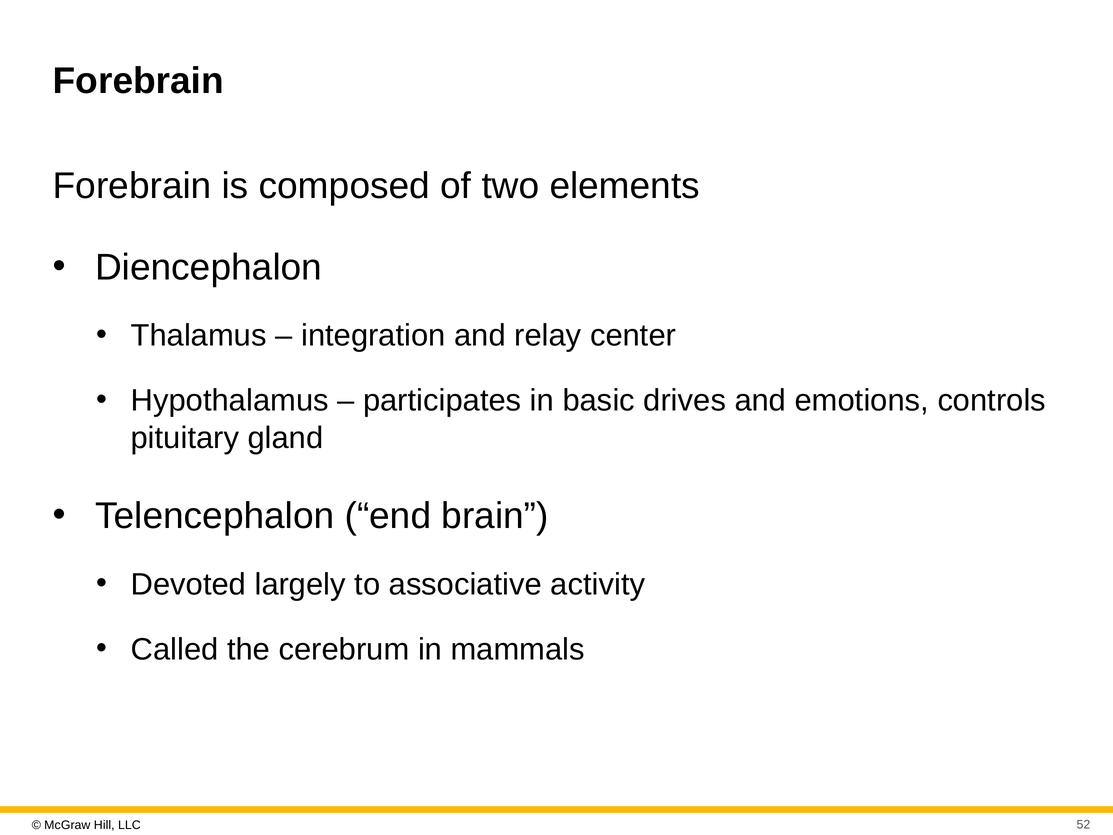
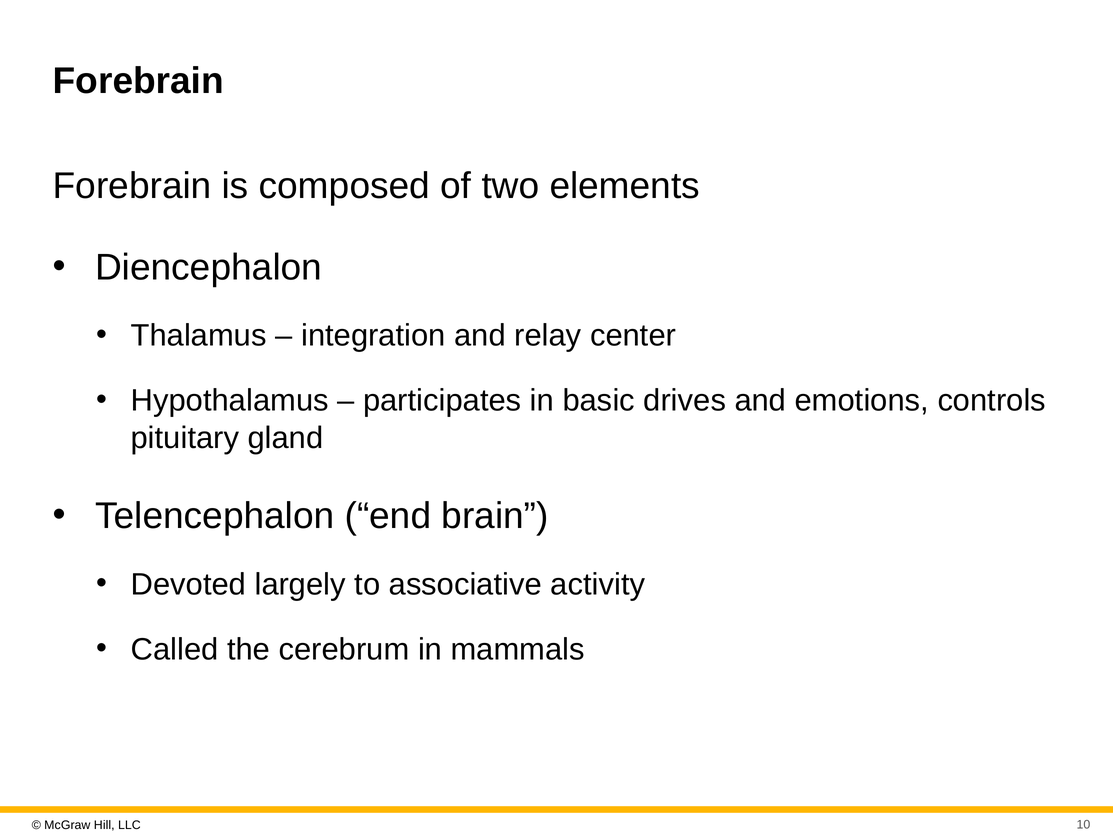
52: 52 -> 10 (1083, 824)
